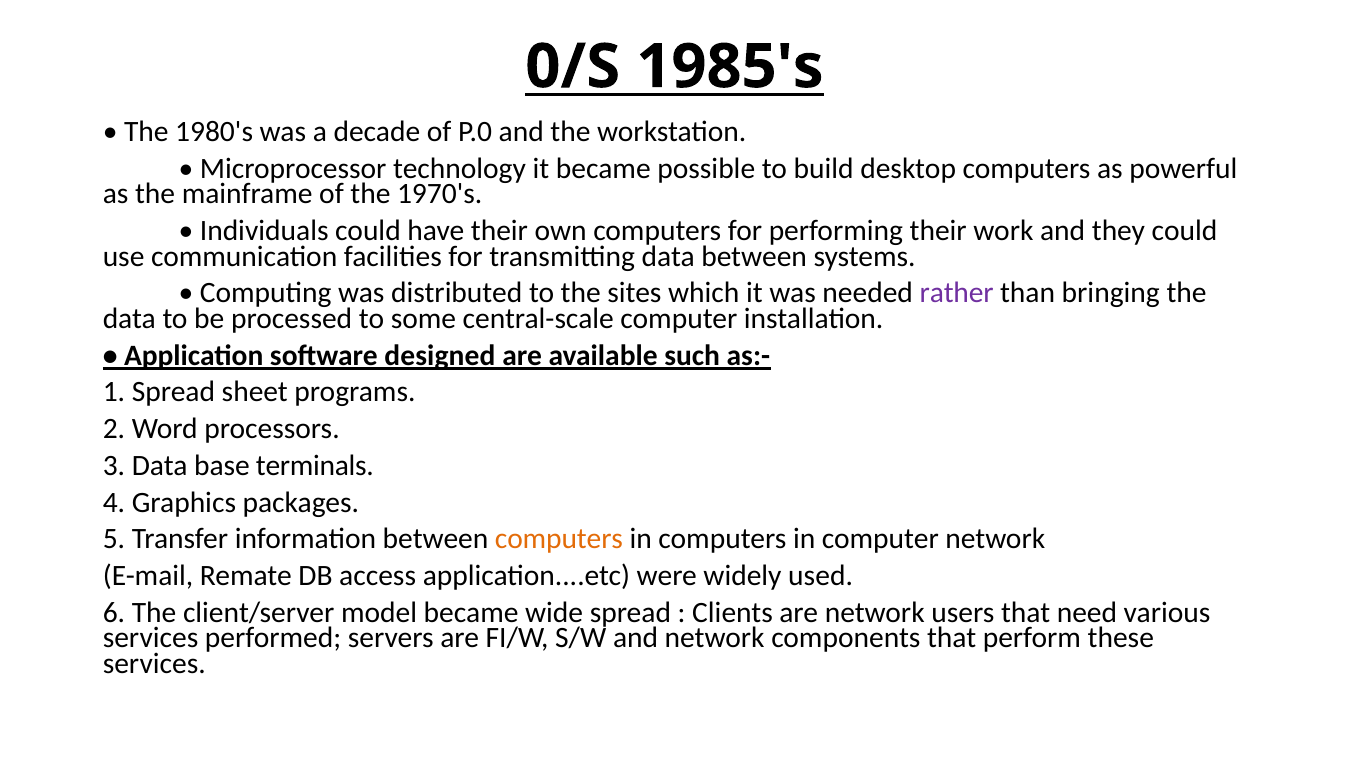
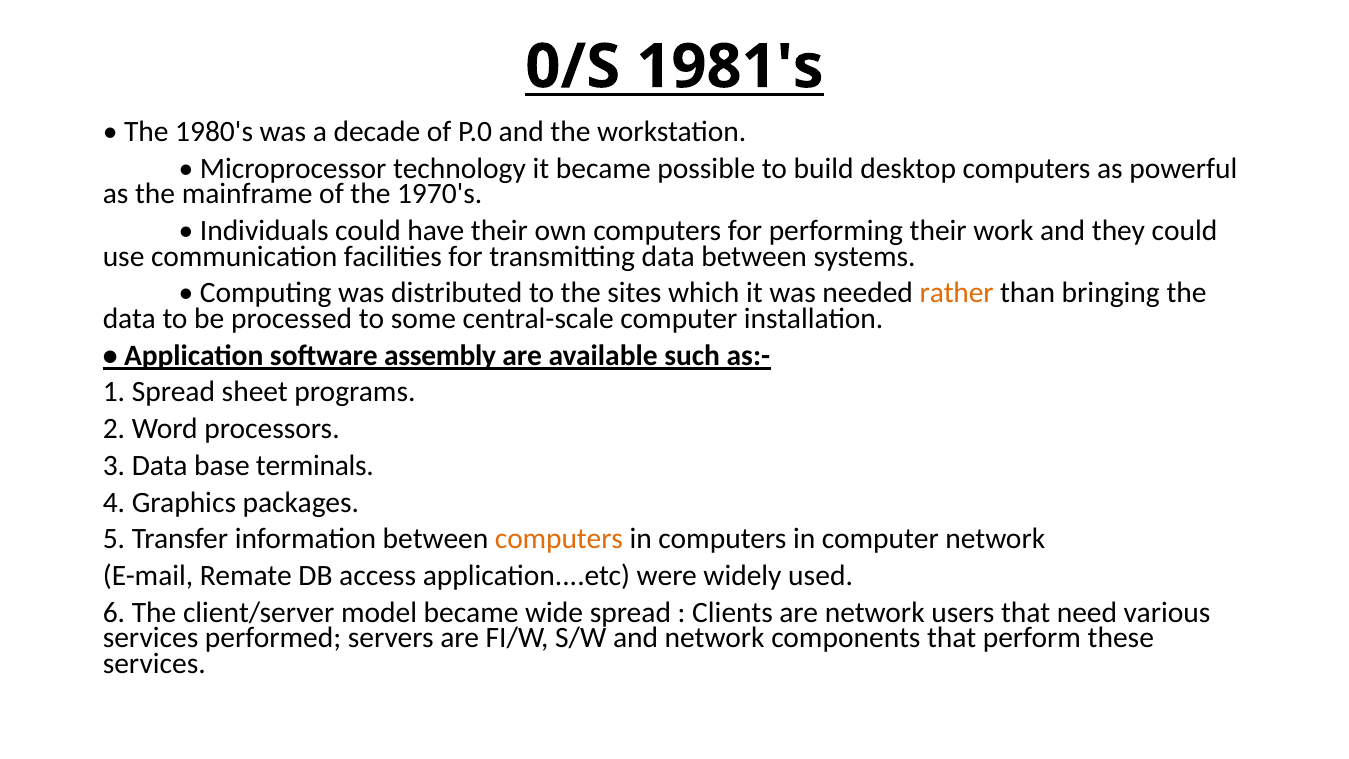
1985's: 1985's -> 1981's (730, 67)
rather colour: purple -> orange (957, 293)
designed: designed -> assembly (440, 355)
